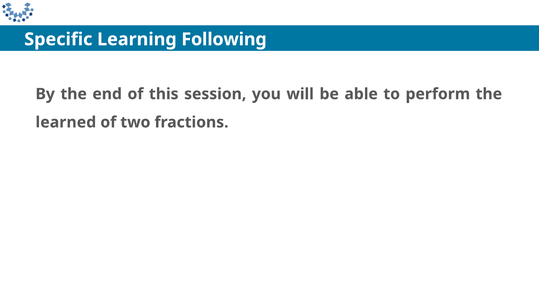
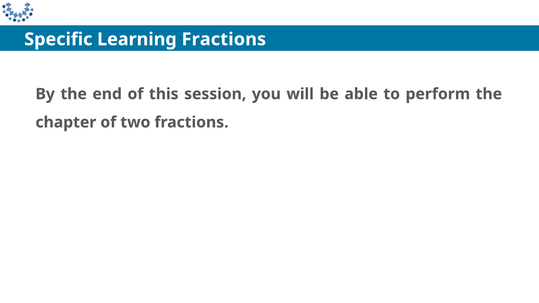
Learning Following: Following -> Fractions (224, 39)
learned: learned -> chapter (66, 122)
